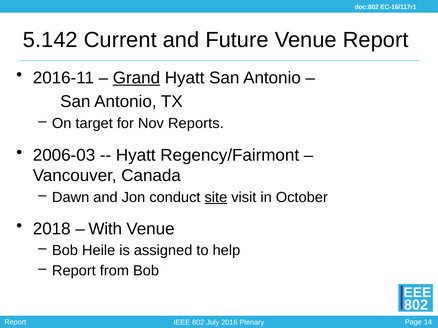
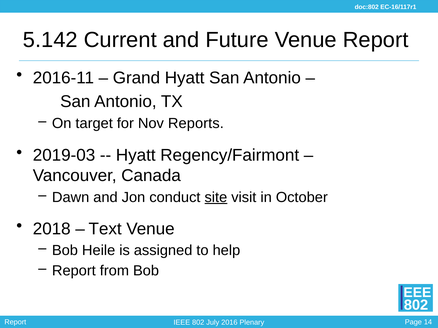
Grand underline: present -> none (136, 78)
2006-03: 2006-03 -> 2019-03 (64, 155)
With: With -> Text (105, 229)
